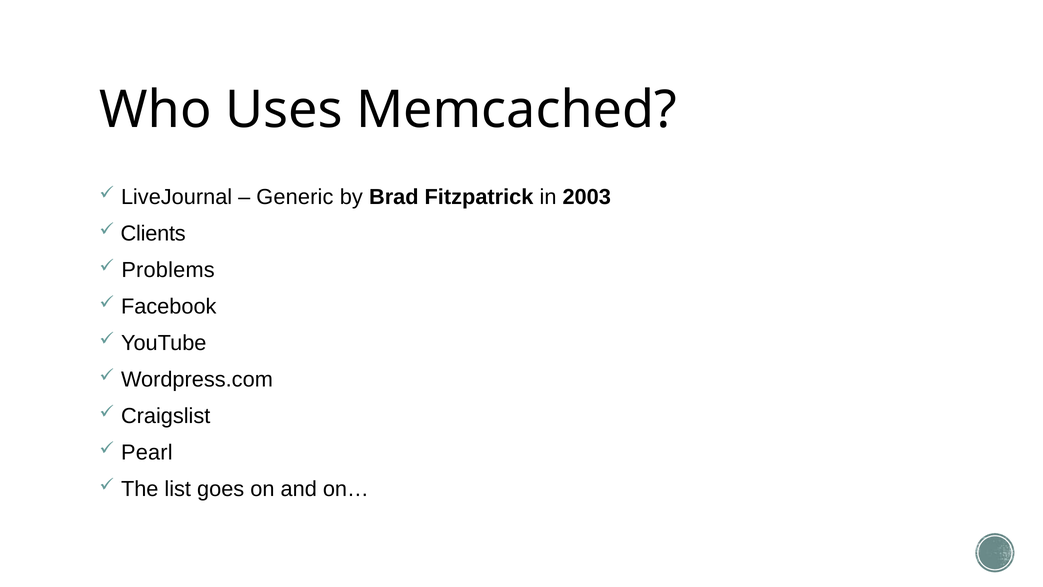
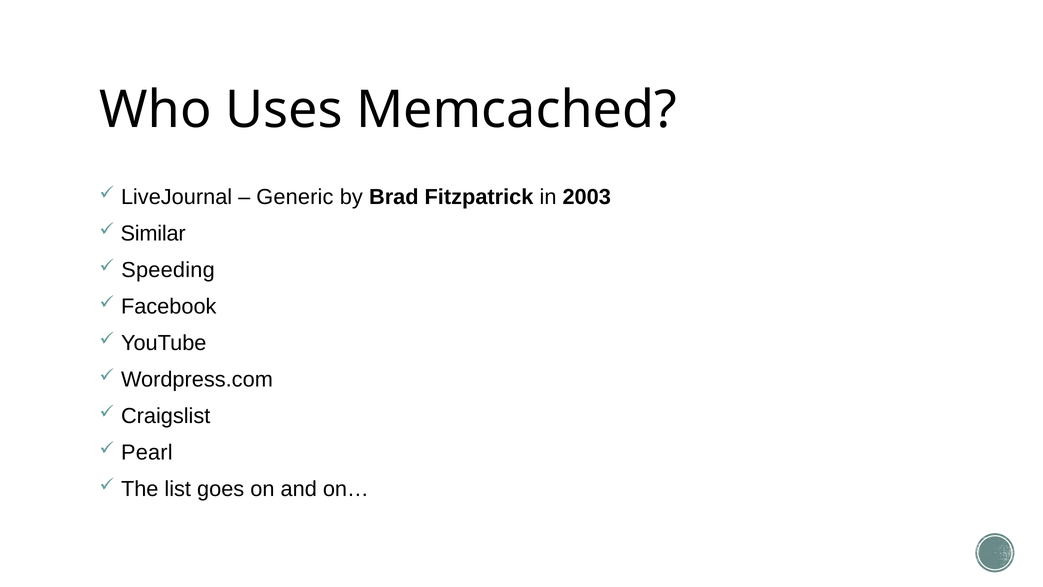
Clients: Clients -> Similar (153, 234)
Problems: Problems -> Speeding (168, 270)
